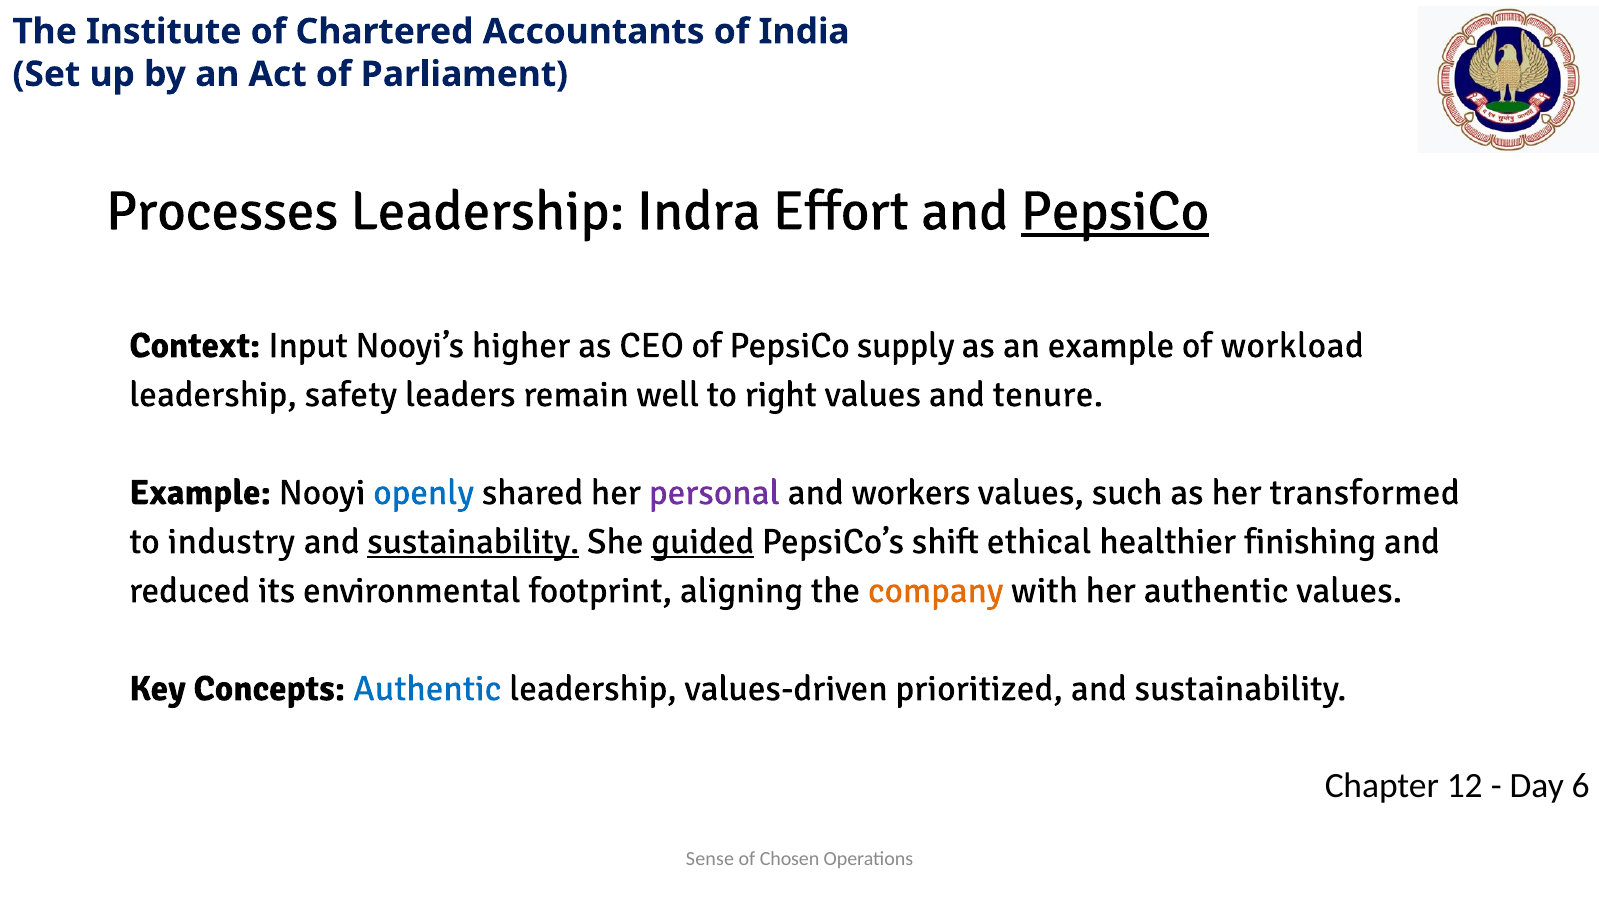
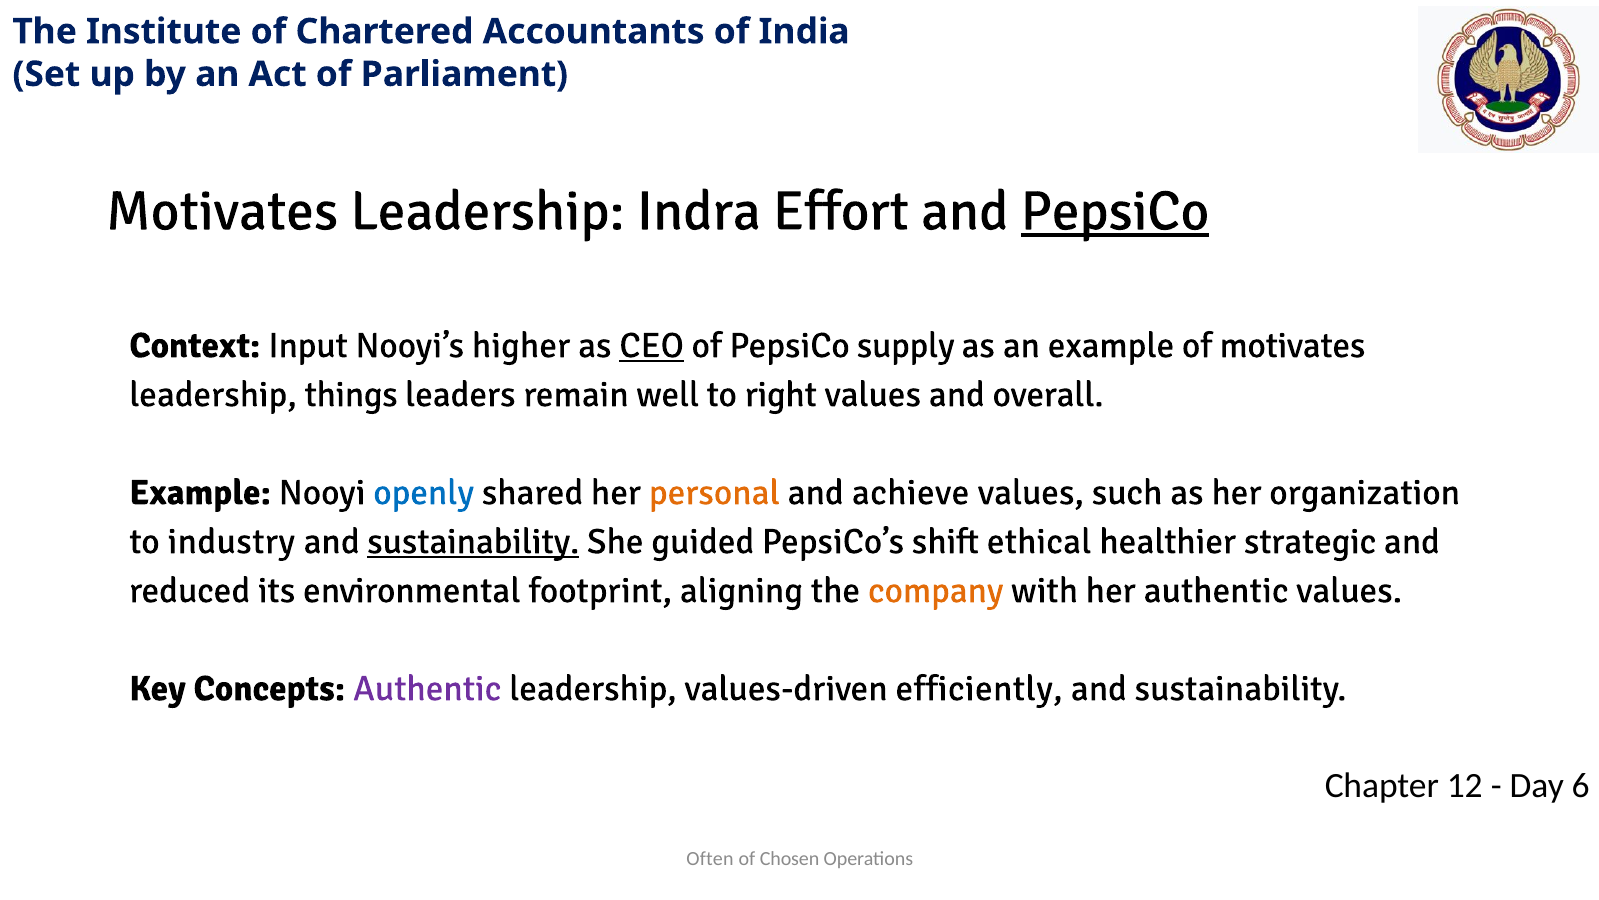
Processes: Processes -> Motivates (222, 211)
CEO underline: none -> present (652, 345)
of workload: workload -> motivates (1292, 345)
safety: safety -> things (351, 394)
tenure: tenure -> overall (1048, 394)
personal colour: purple -> orange (714, 492)
workers: workers -> achieve (911, 492)
transformed: transformed -> organization (1365, 492)
guided underline: present -> none (703, 541)
finishing: finishing -> strategic (1310, 541)
Authentic colour: blue -> purple (427, 688)
prioritized: prioritized -> efficiently (979, 688)
Sense: Sense -> Often (710, 859)
